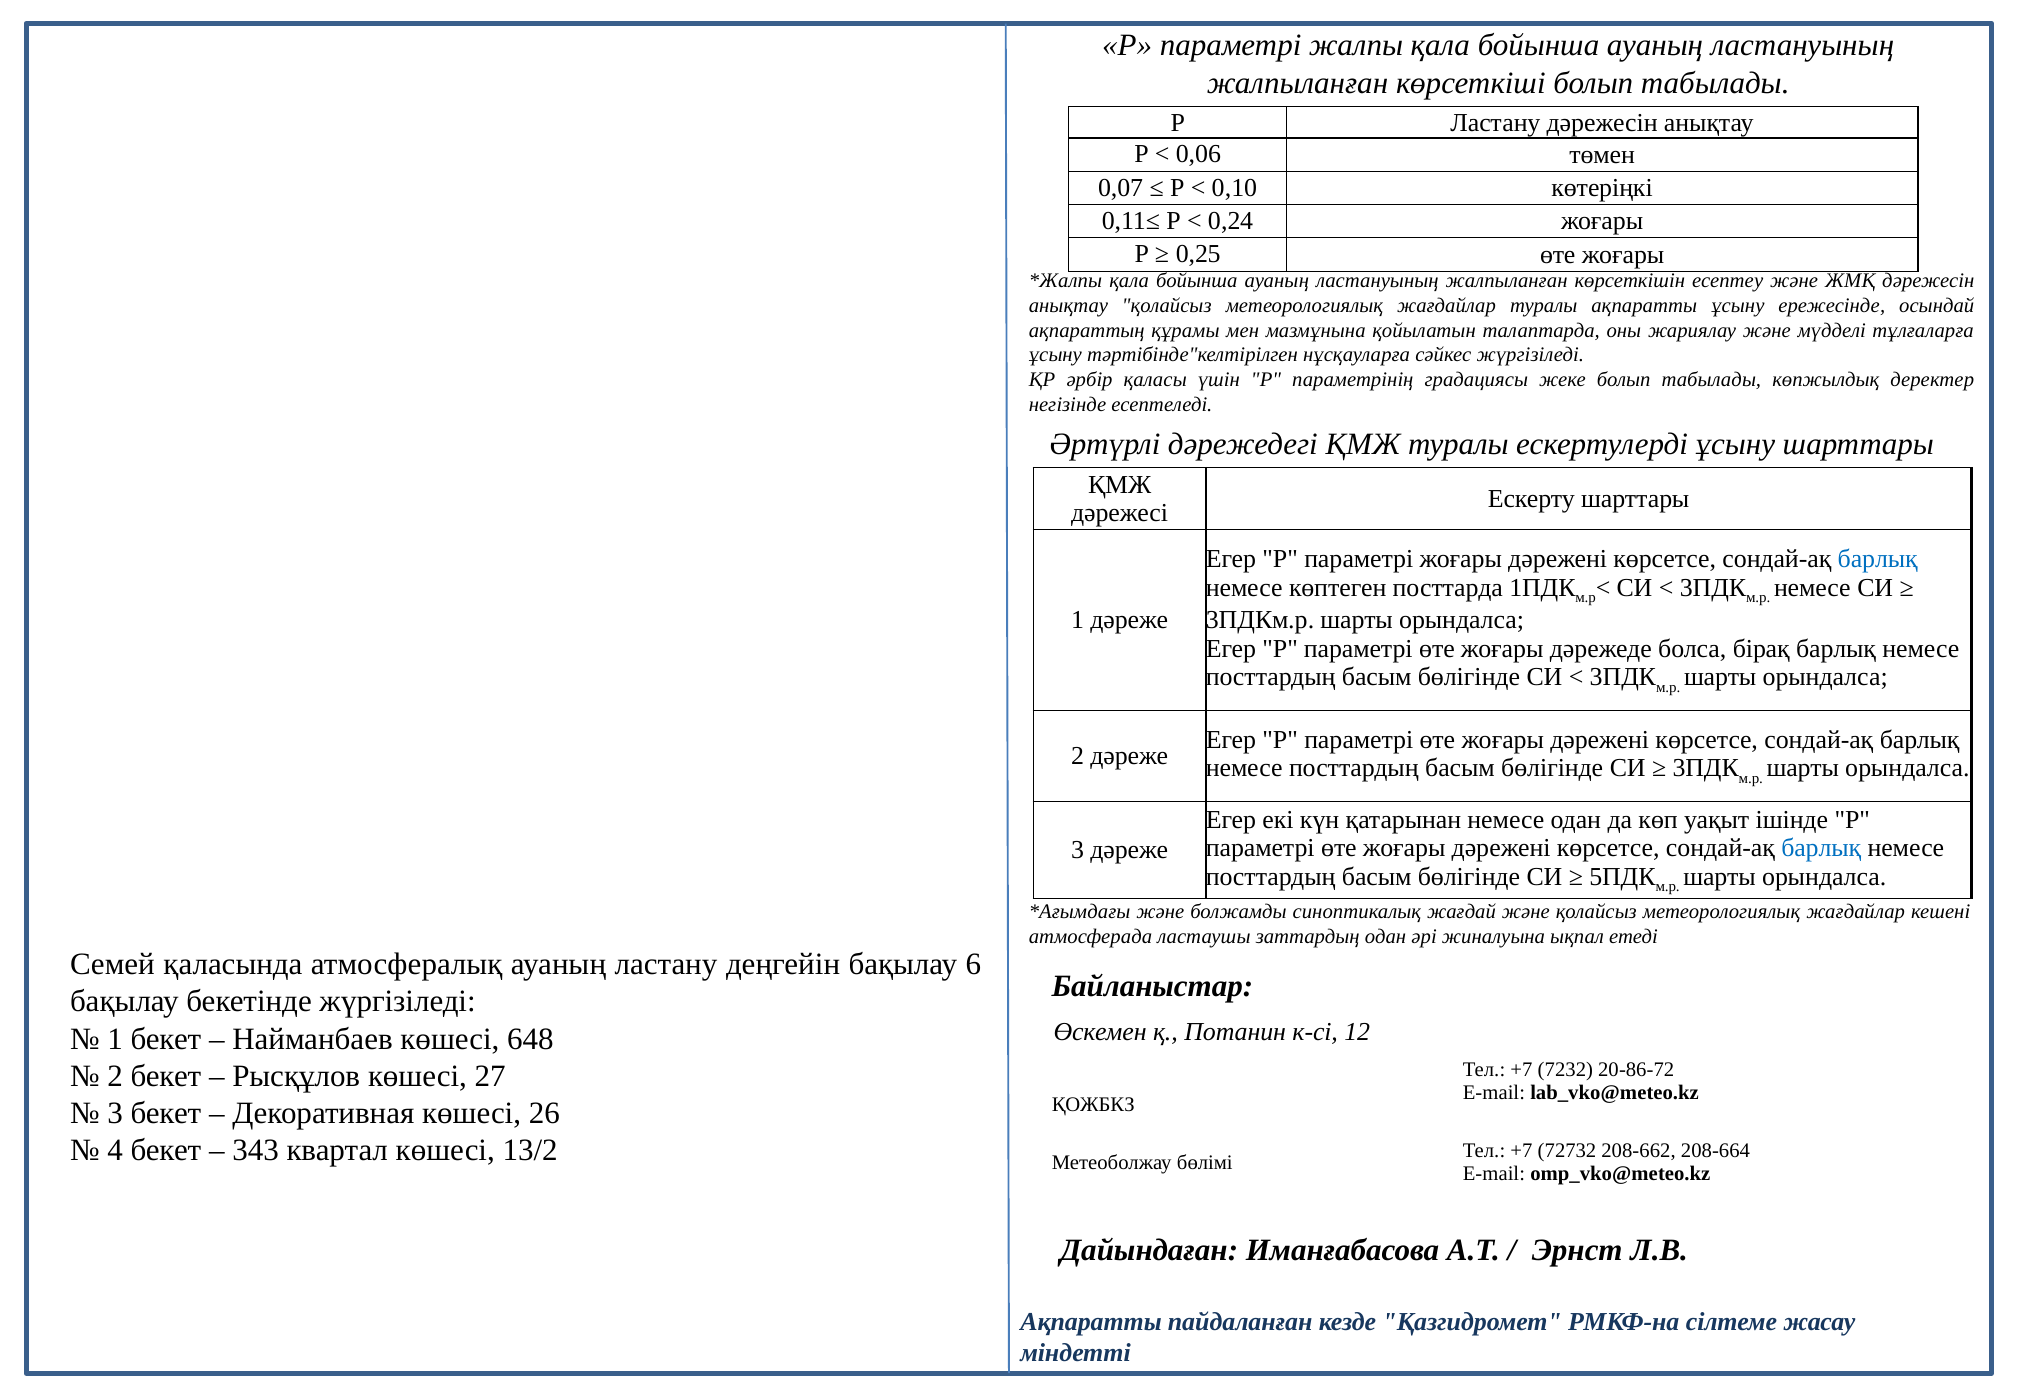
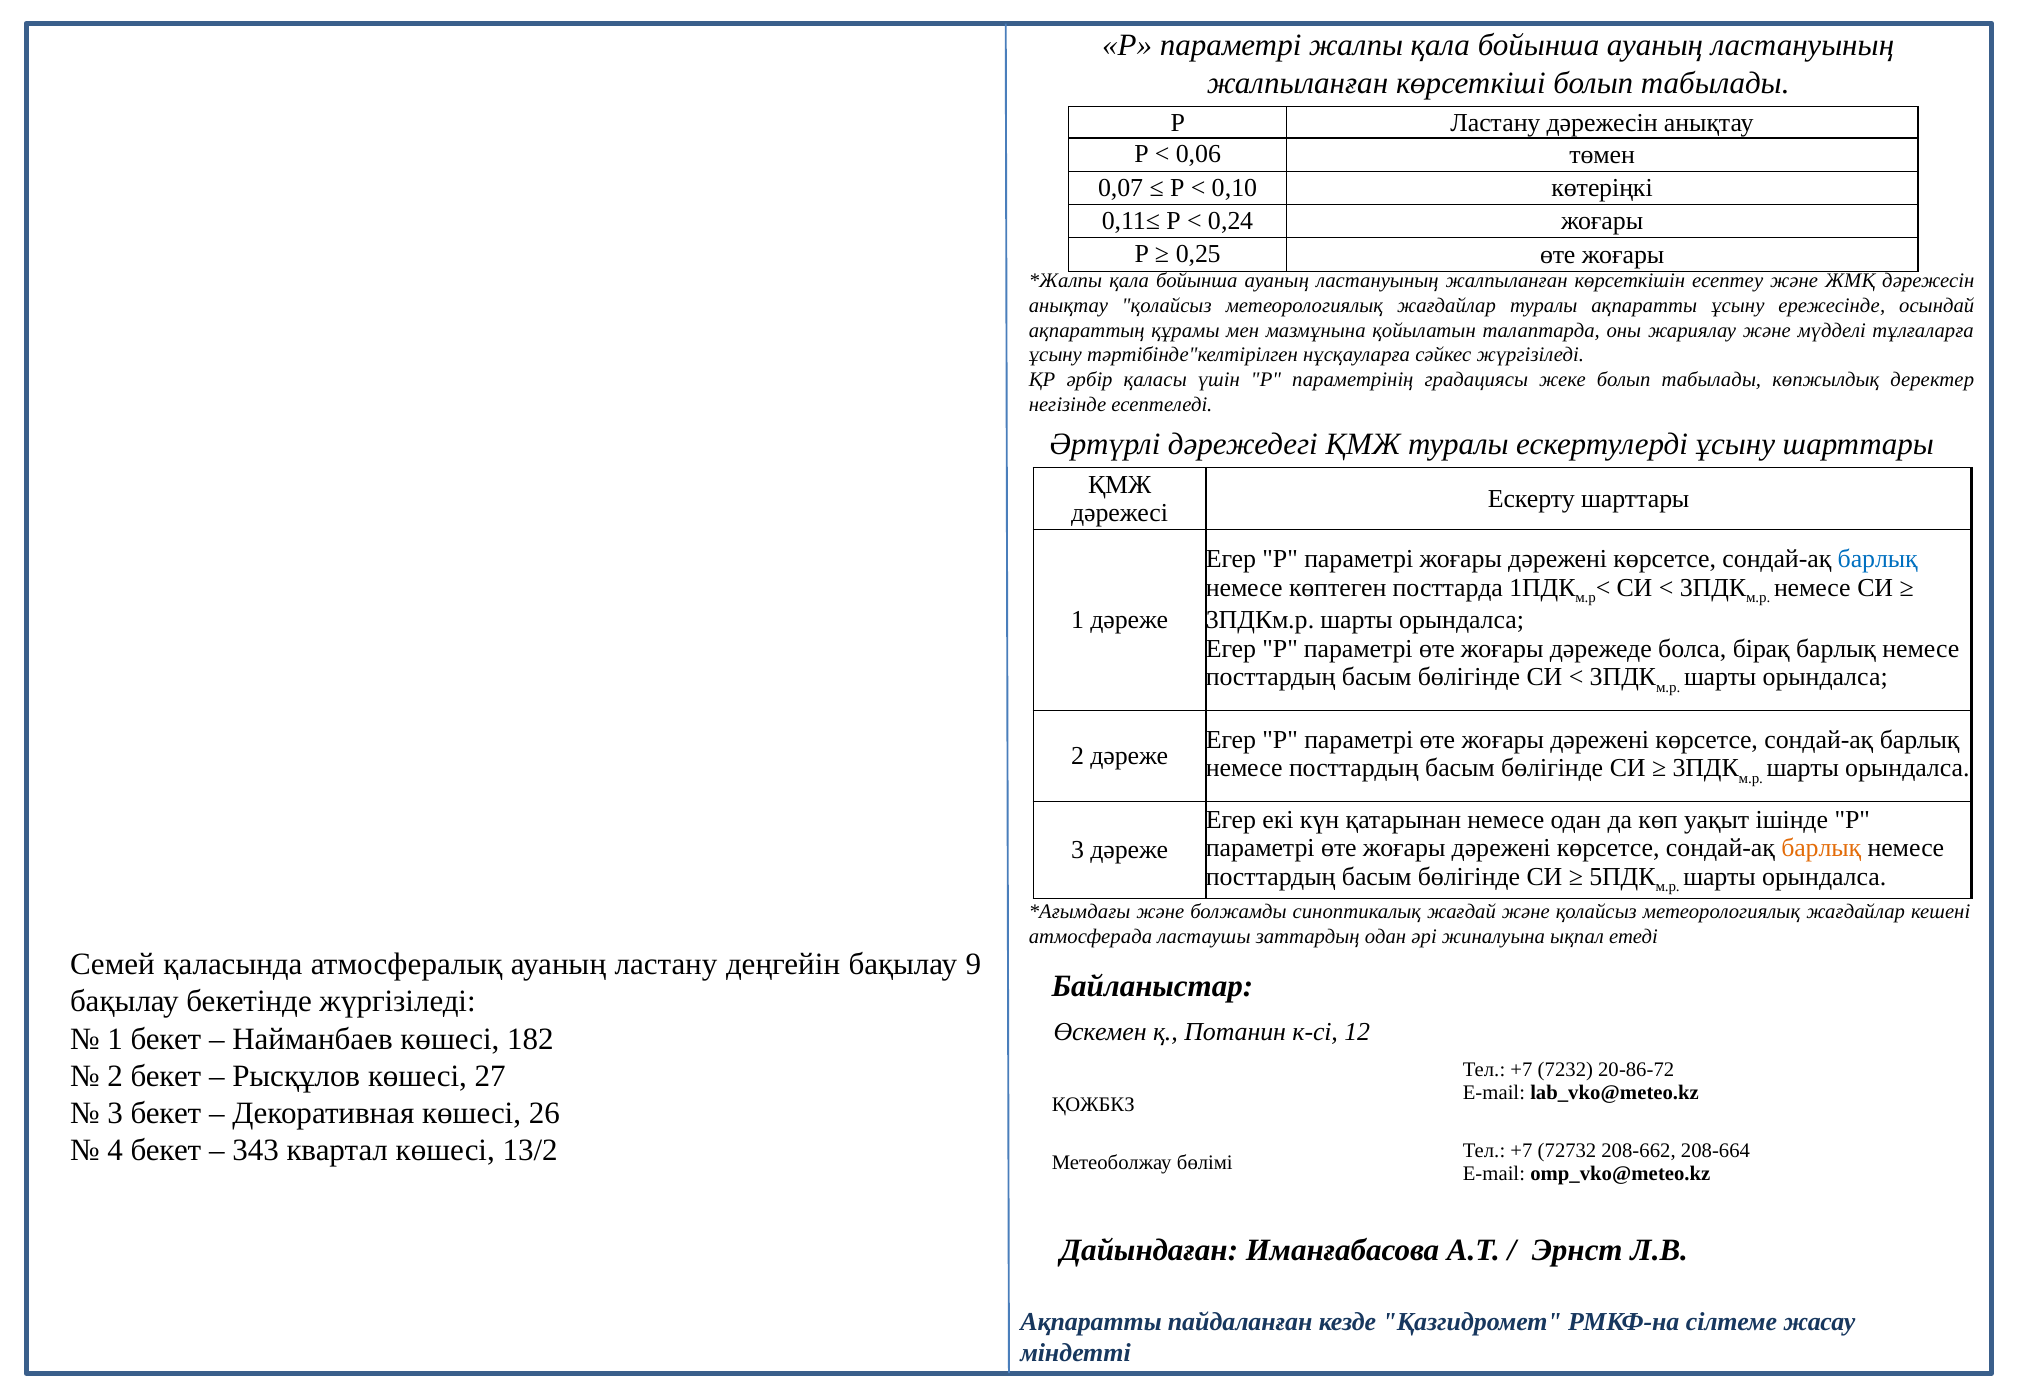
барлық colour: blue -> orange (1821, 848)
6: 6 -> 9 (973, 964)
648: 648 -> 182 (530, 1039)
